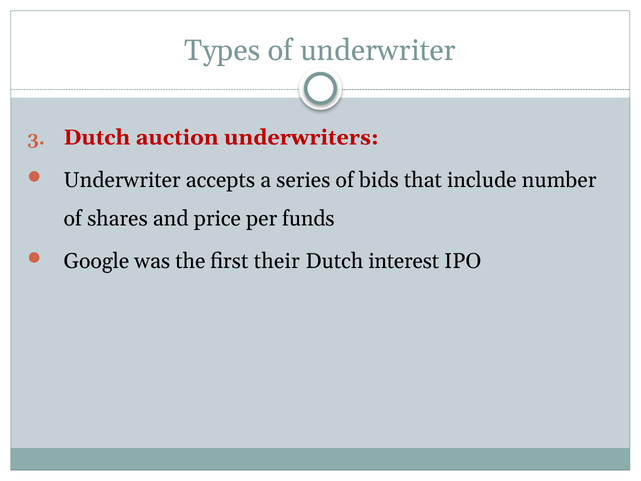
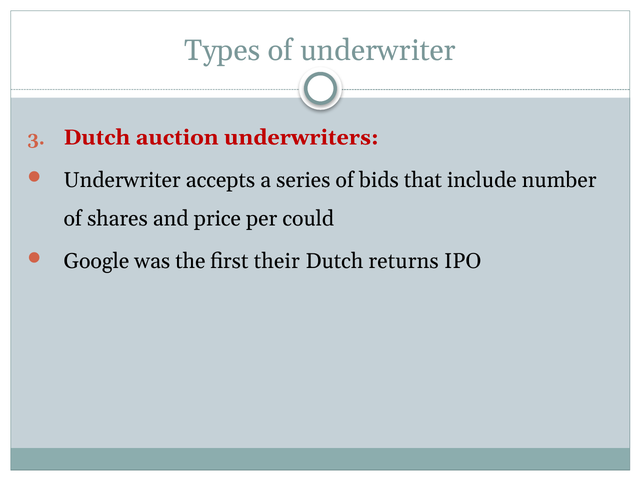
funds: funds -> could (308, 219)
interest: interest -> returns (404, 261)
